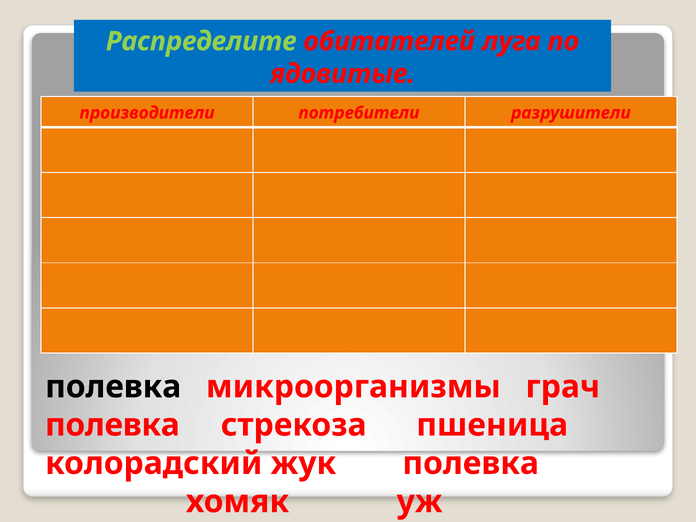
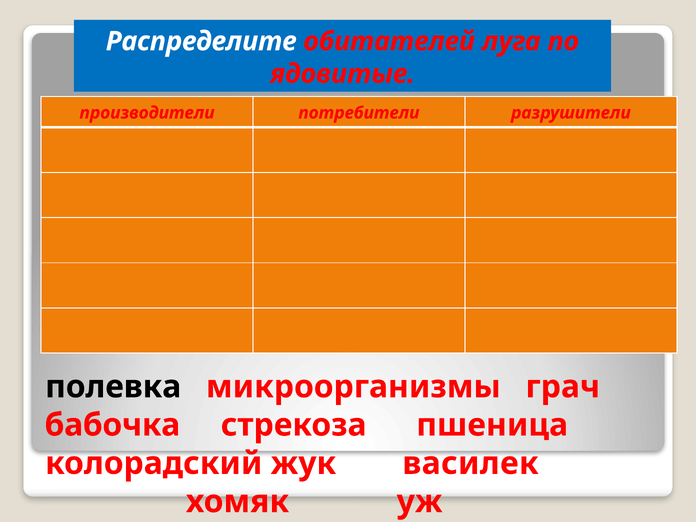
Распределите colour: light green -> white (201, 41)
полевка: полевка -> бабочка (112, 425)
жук полевка: полевка -> василек (470, 463)
